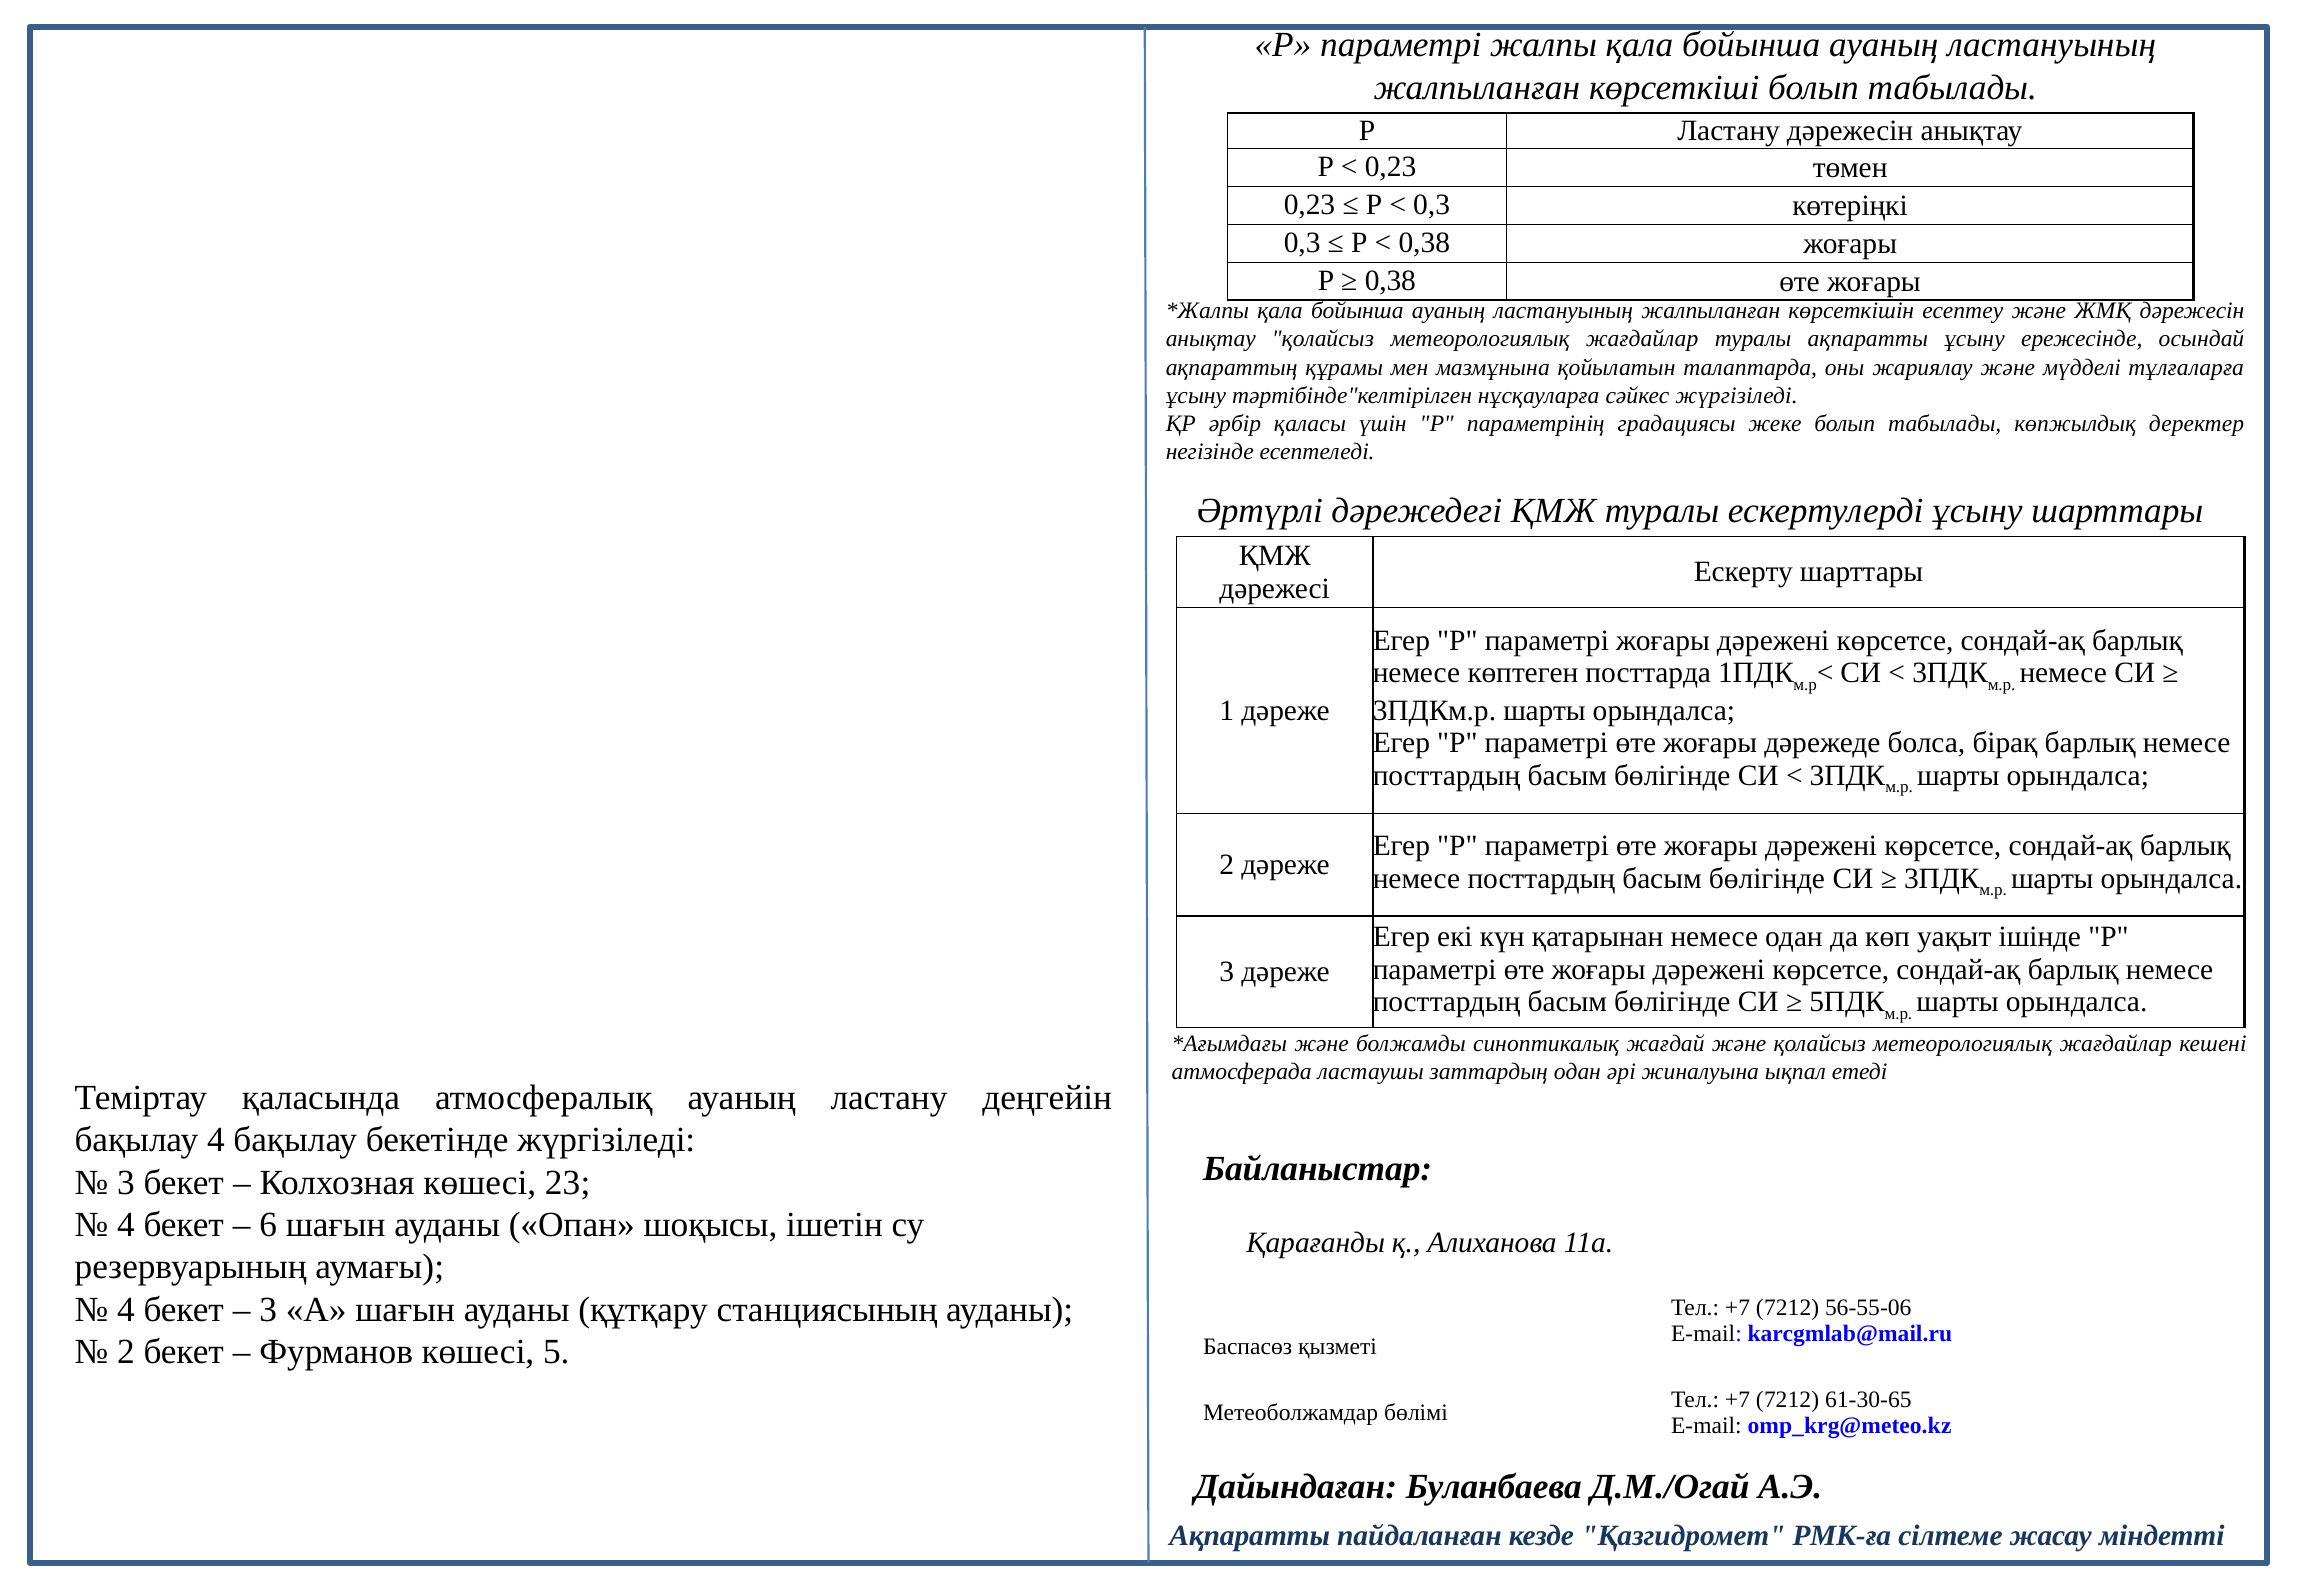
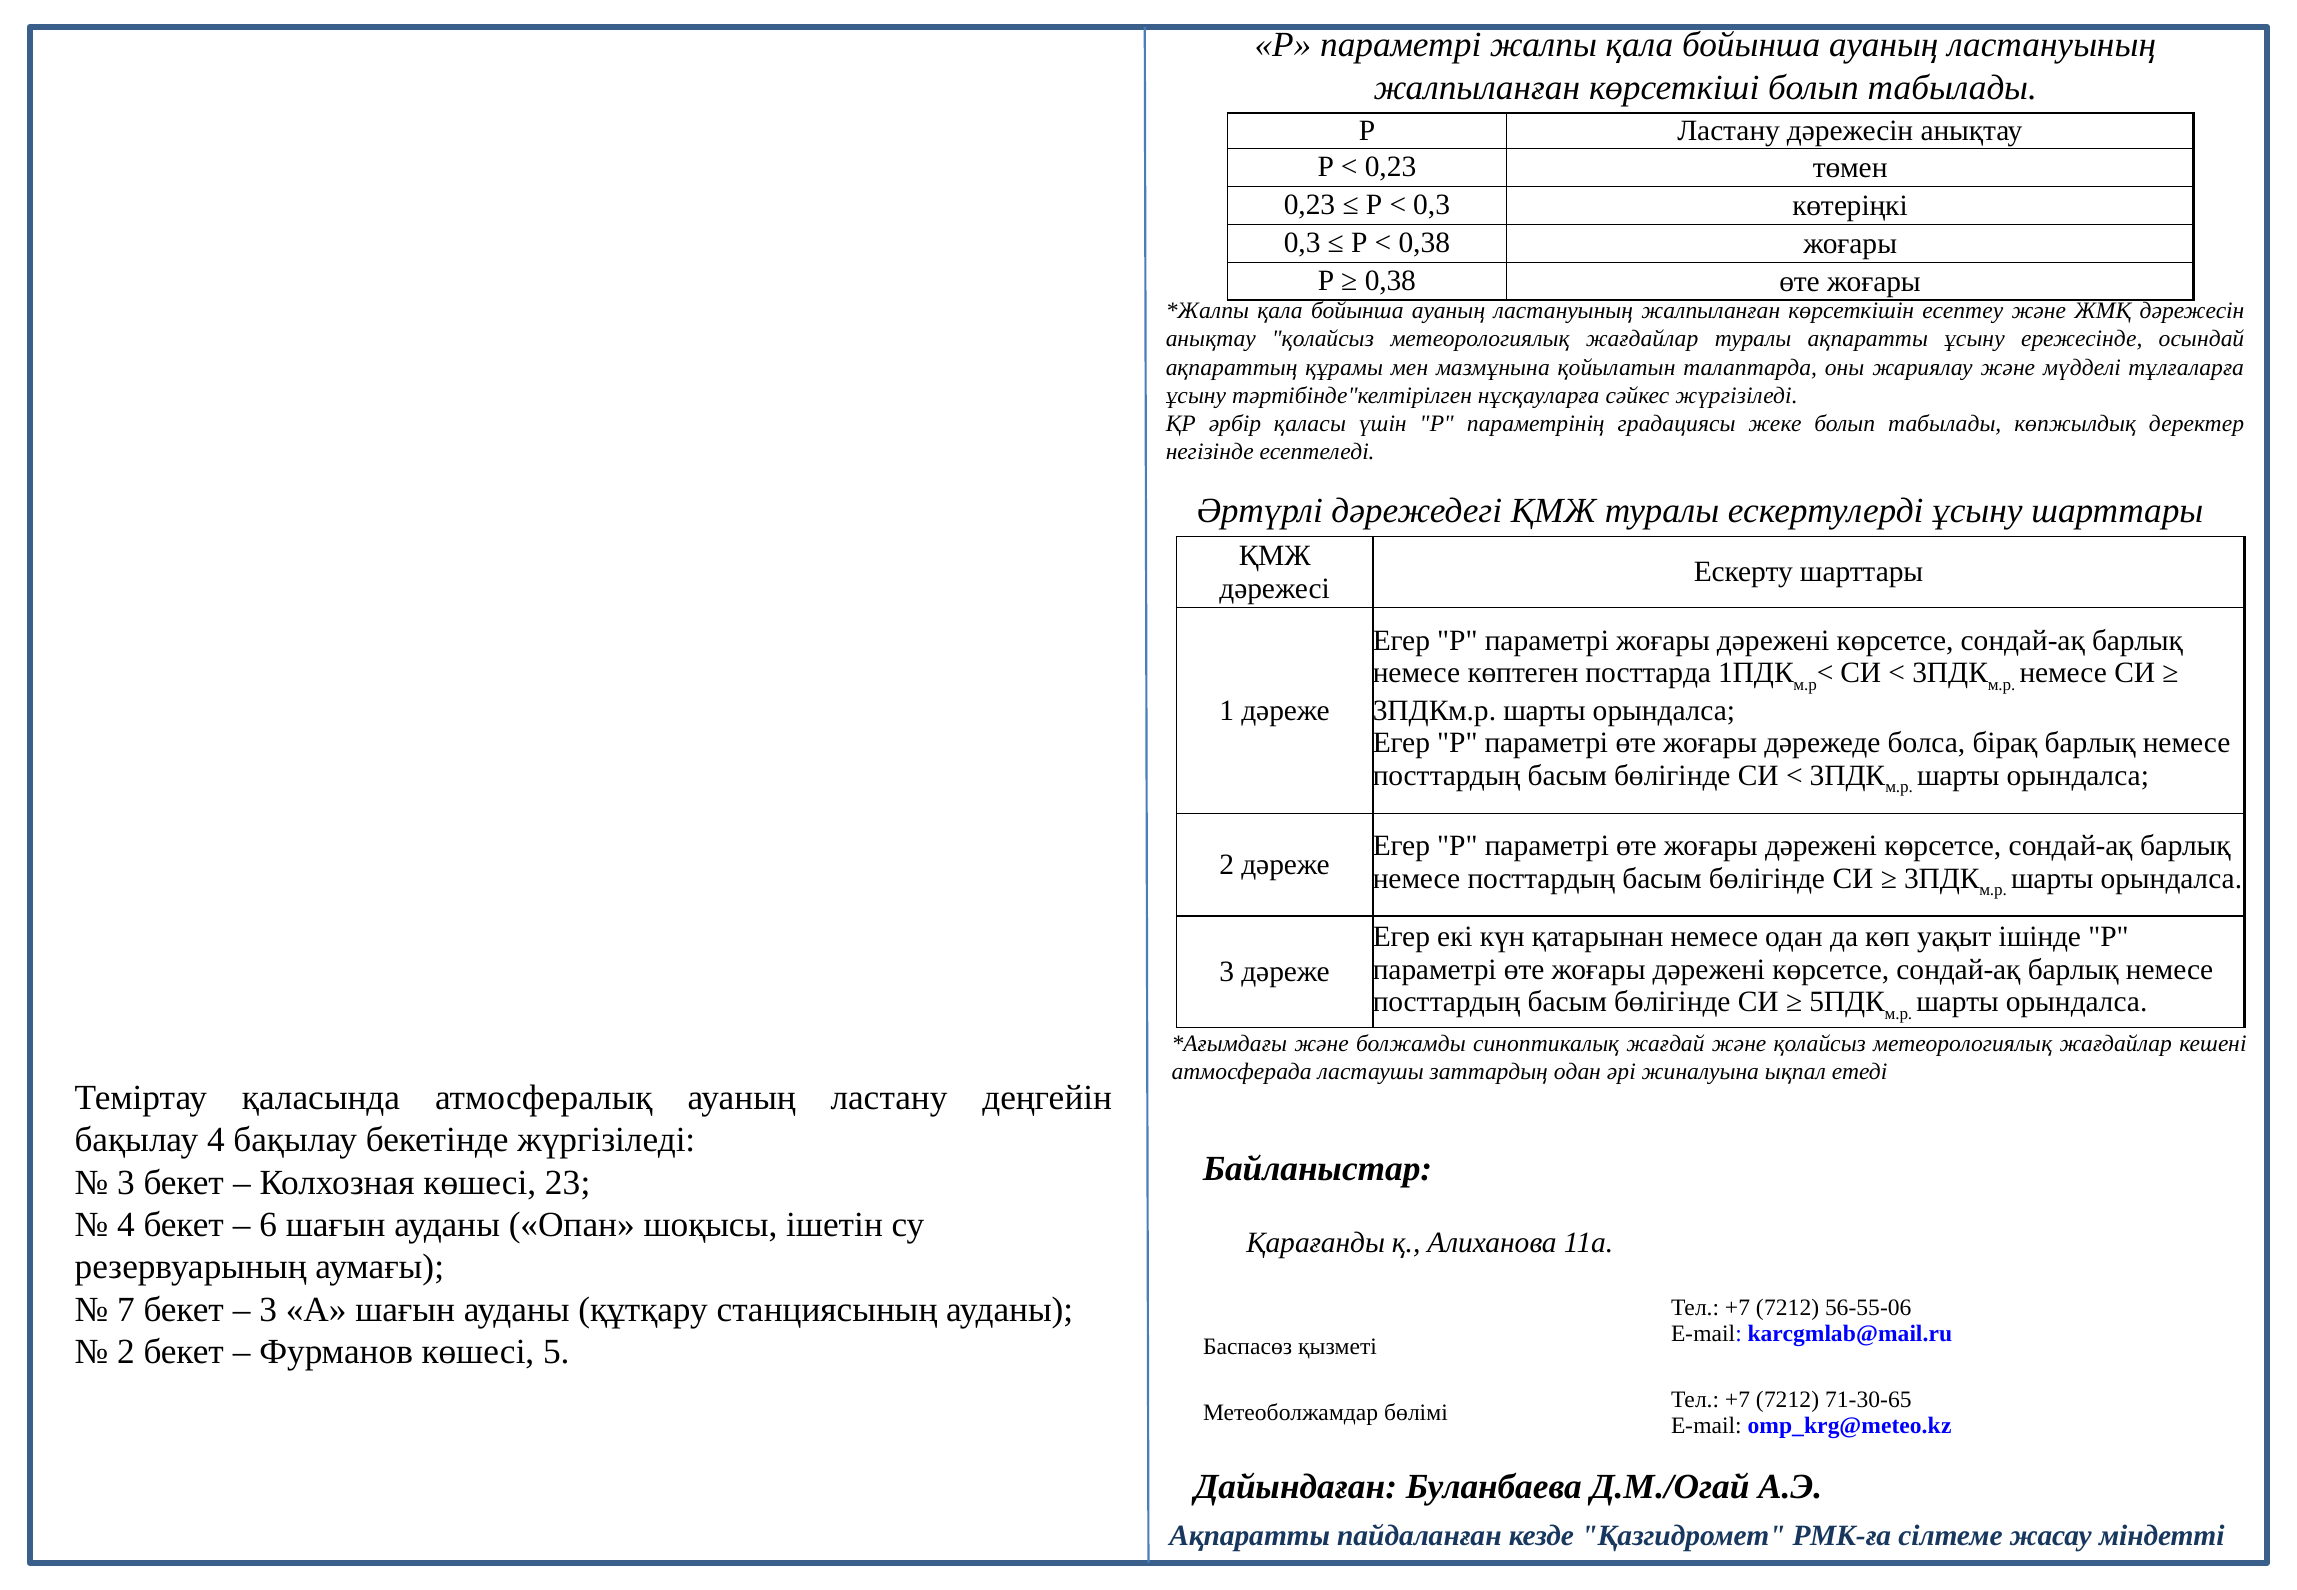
4: 4 -> 7 (126, 1310)
61-30-65: 61-30-65 -> 71-30-65 (1868, 1400)
